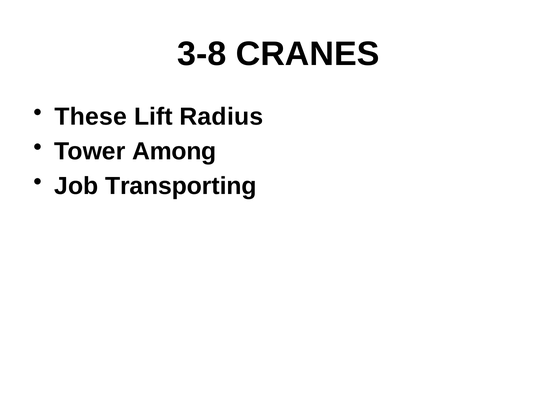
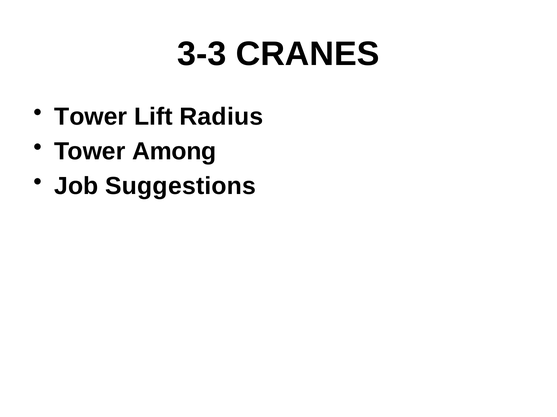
3-8: 3-8 -> 3-3 (202, 54)
These: These -> Tower (91, 117)
Transporting: Transporting -> Suggestions (181, 186)
